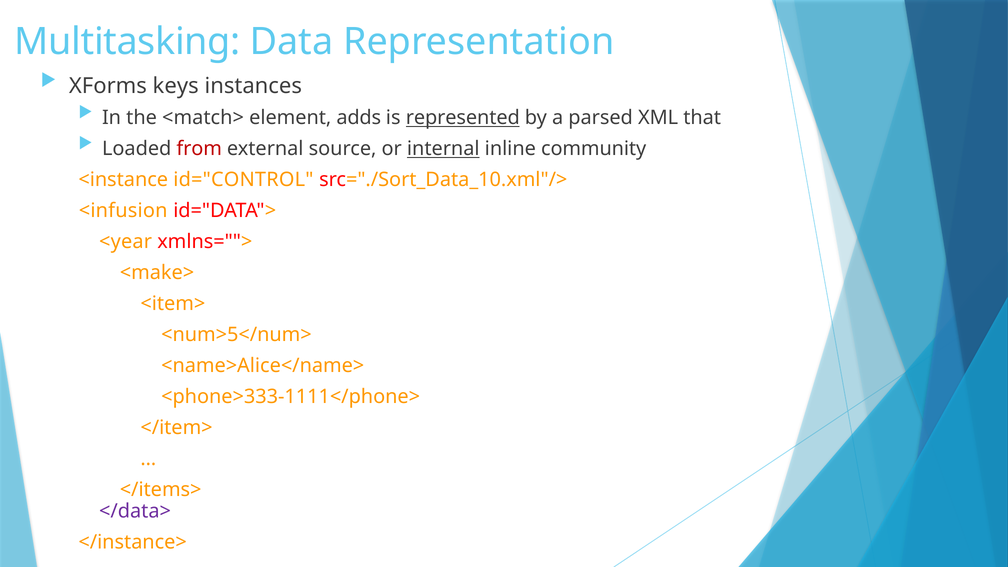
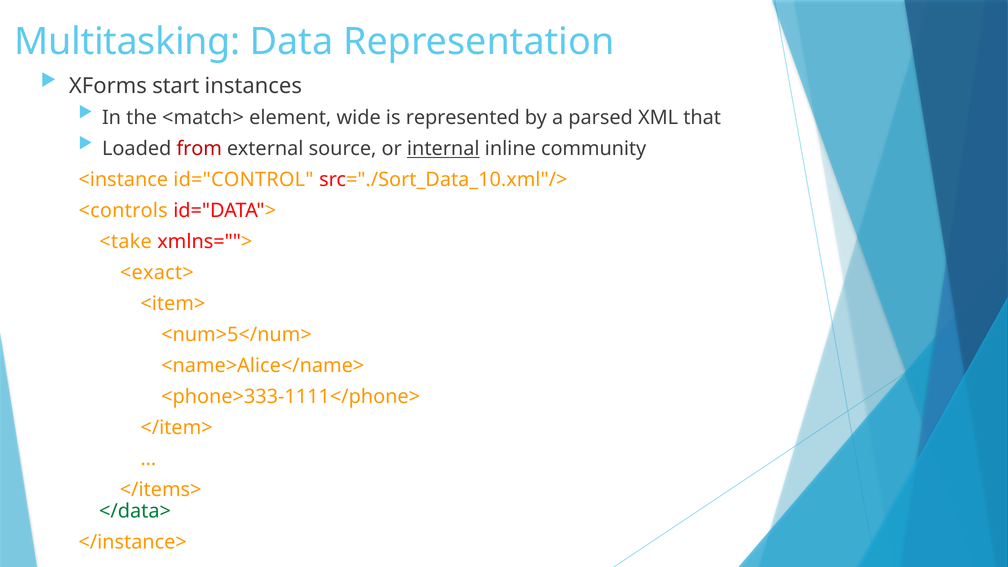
keys: keys -> start (176, 86)
adds: adds -> wide (359, 118)
represented underline: present -> none (463, 118)
<infusion: <infusion -> <controls (123, 211)
<year: <year -> <take (126, 242)
<make>: <make> -> <exact> (157, 273)
</data> colour: purple -> green (135, 511)
